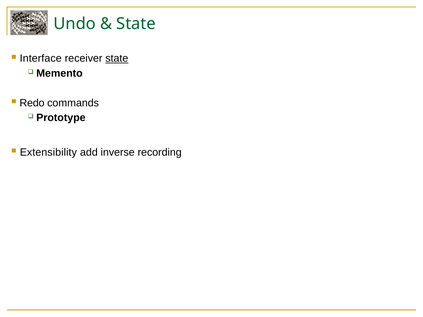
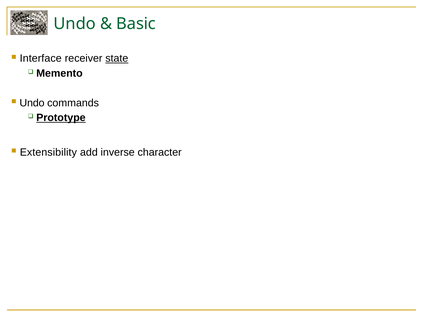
State: State -> Basic (136, 24)
Redo: Redo -> Undo (32, 103)
Prototype underline: none -> present (61, 118)
recording: recording -> character (160, 152)
